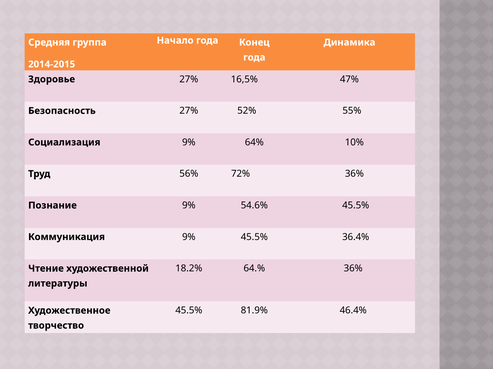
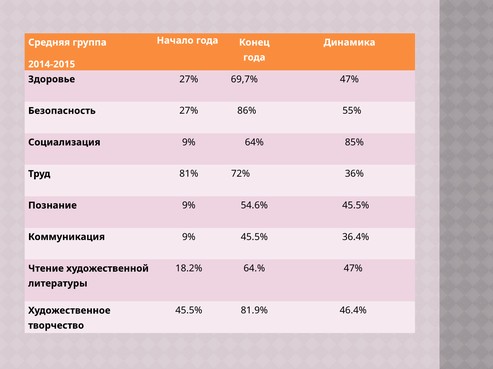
16,5%: 16,5% -> 69,7% (244, 79)
52%: 52% -> 86% (247, 111)
10%: 10% -> 85% (354, 143)
56%: 56% -> 81% (189, 174)
64.% 36%: 36% -> 47% (353, 269)
